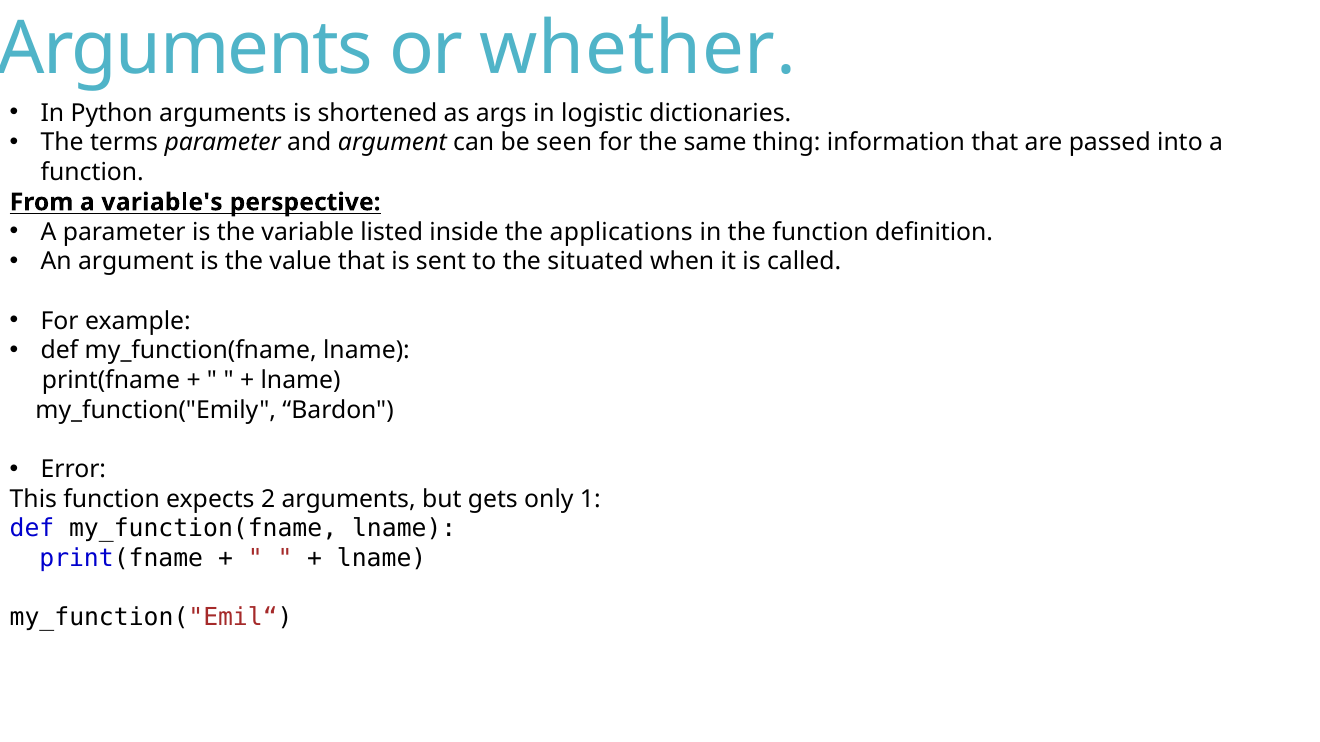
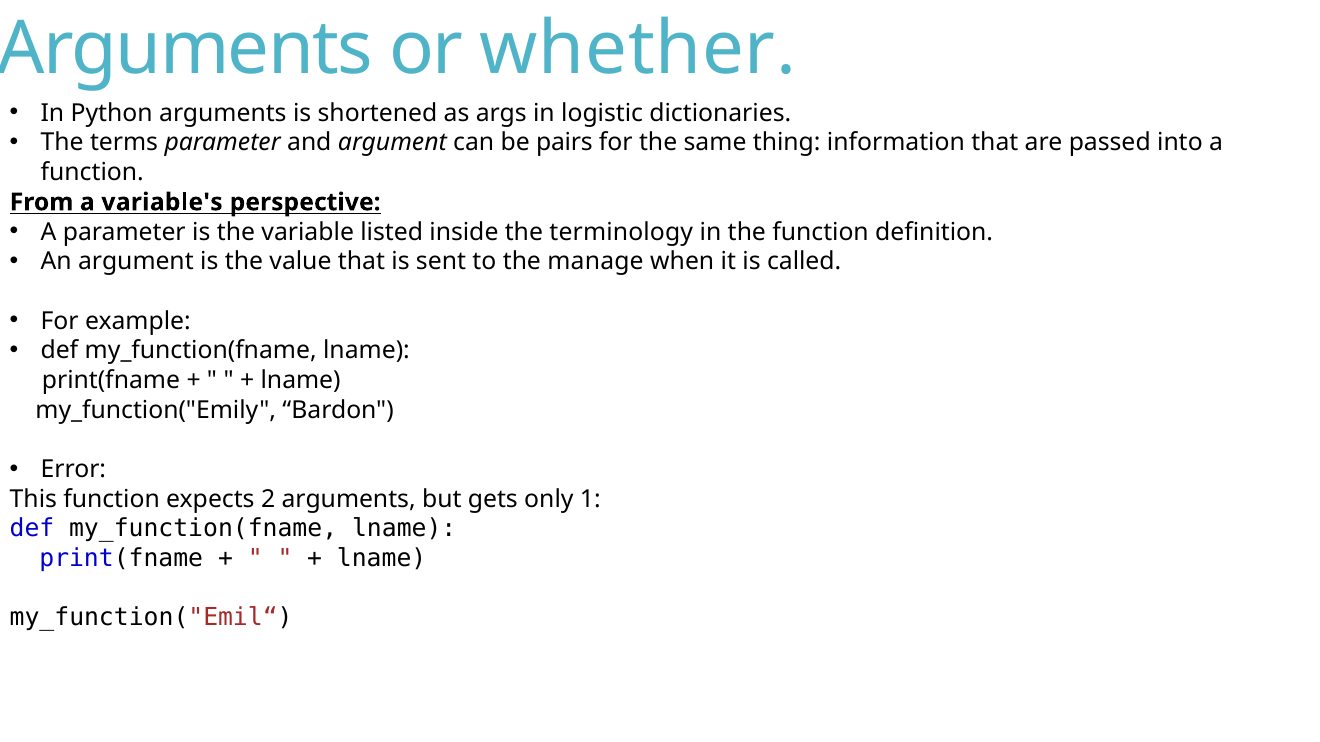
seen: seen -> pairs (564, 143)
applications: applications -> terminology (621, 232)
situated: situated -> manage (596, 262)
